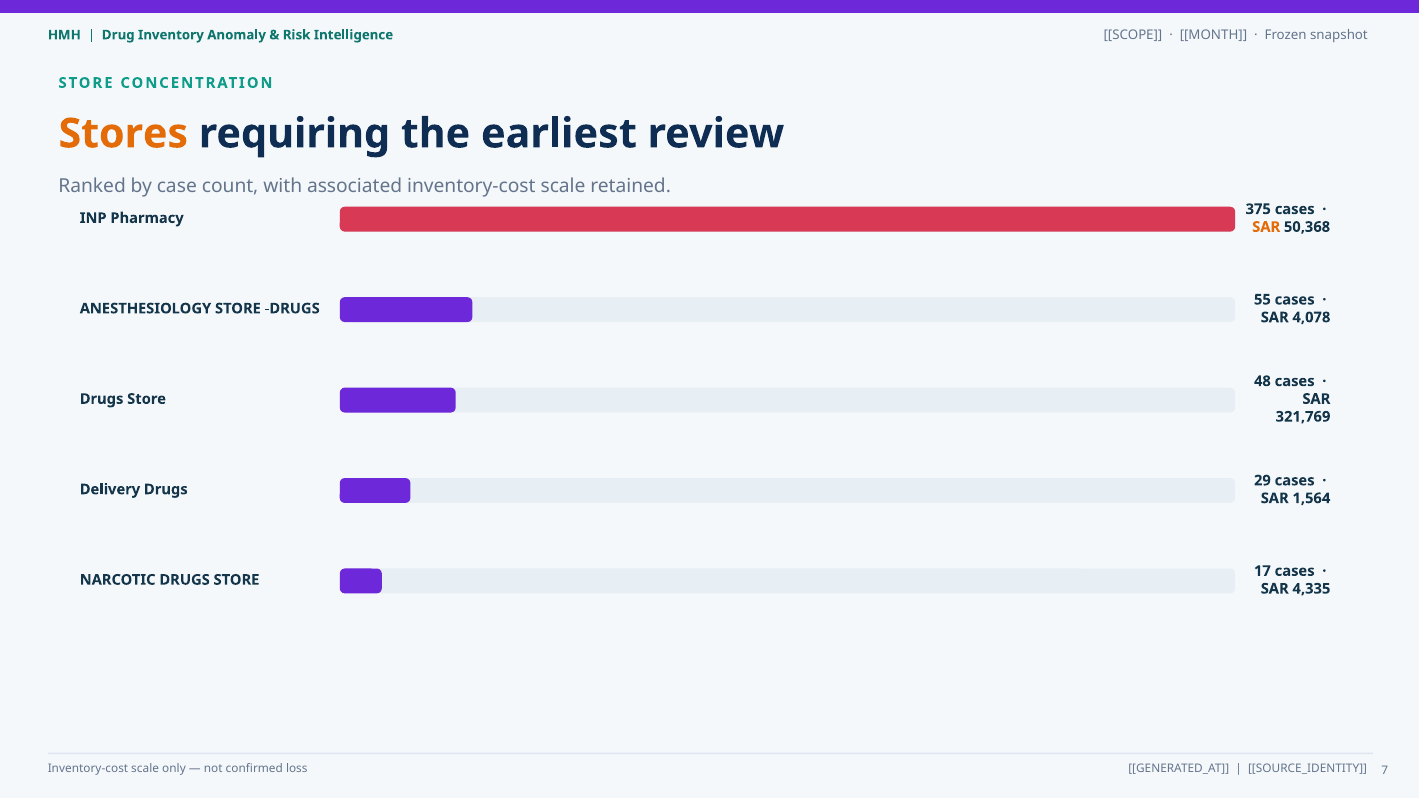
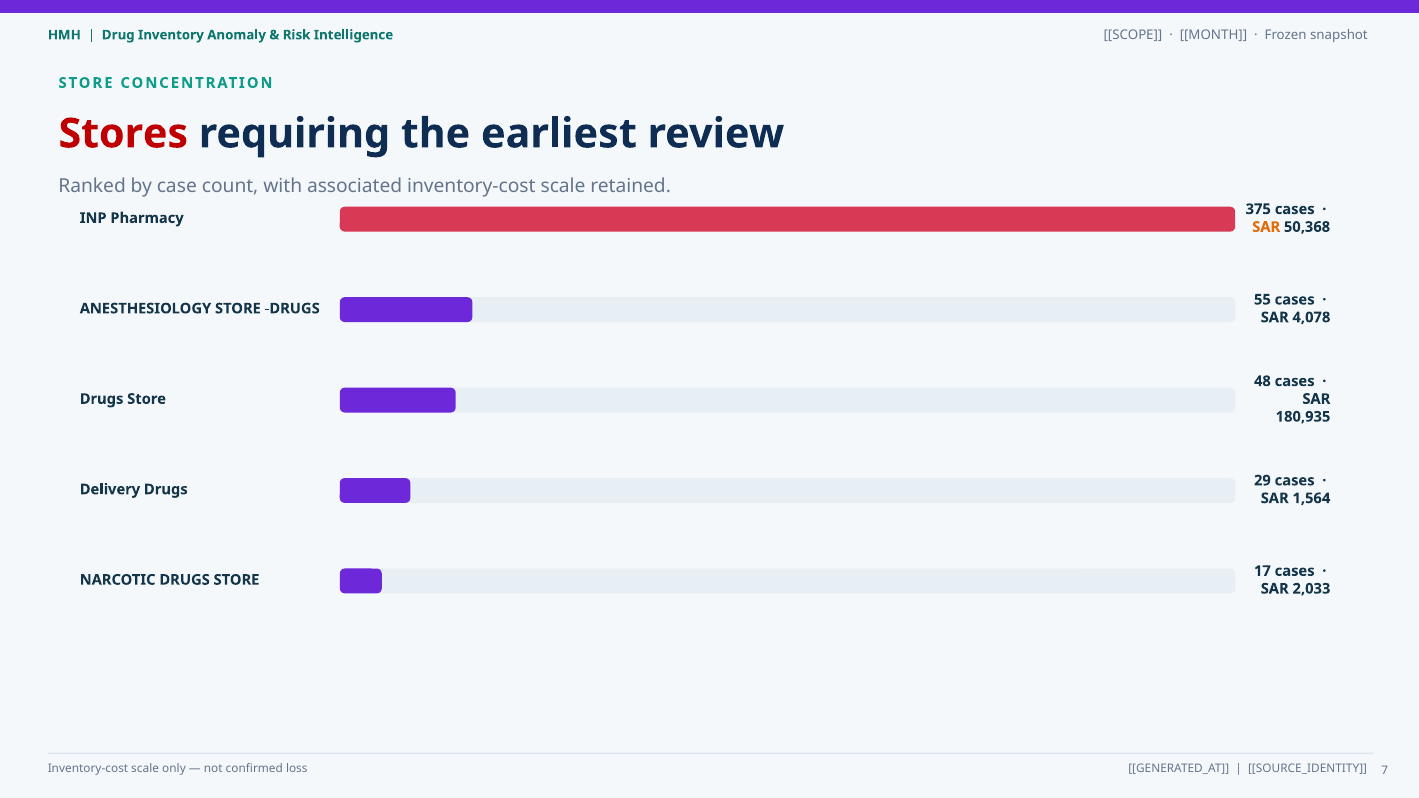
Stores colour: orange -> red (123, 134)
321,769: 321,769 -> 180,935 (1303, 417)
4,335: 4,335 -> 2,033 (1311, 589)
